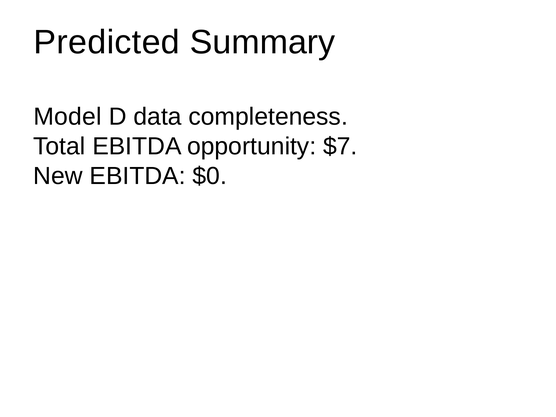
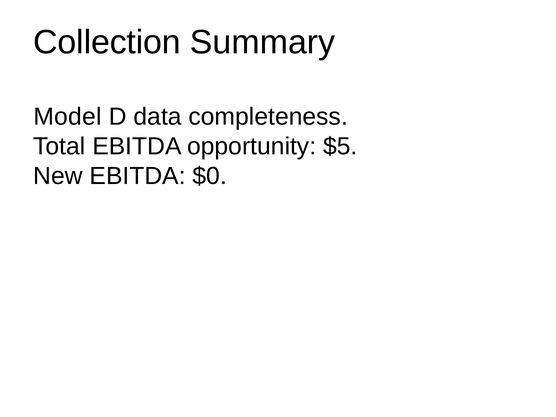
Predicted: Predicted -> Collection (107, 42)
$7: $7 -> $5 (340, 146)
